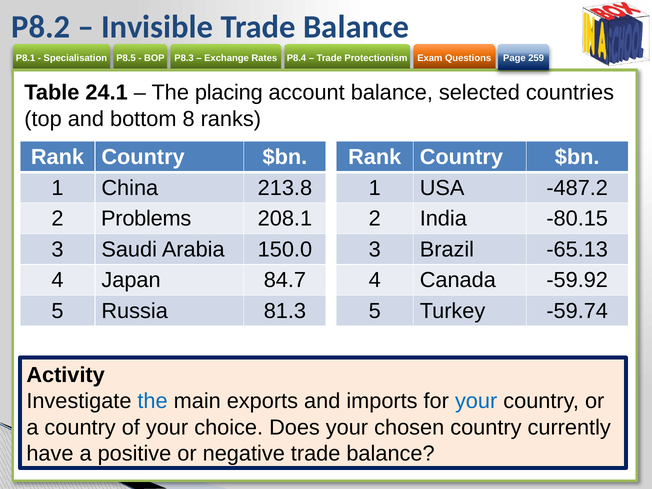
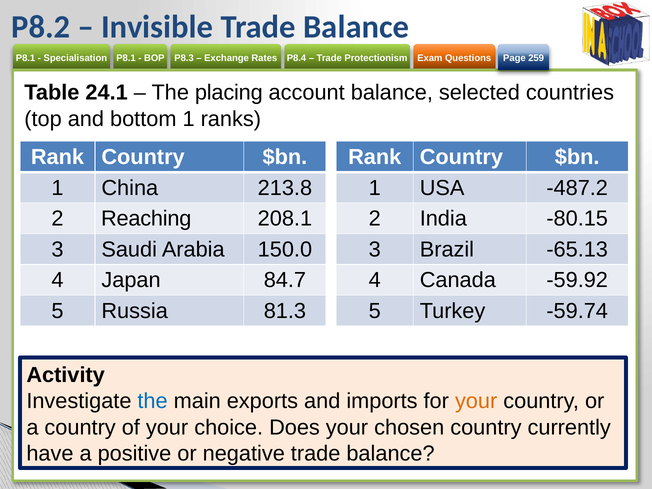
P8.5: P8.5 -> P8.1 (126, 58)
bottom 8: 8 -> 1 (189, 119)
Problems: Problems -> Reaching (146, 219)
your colour: blue -> orange (476, 401)
